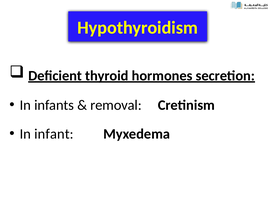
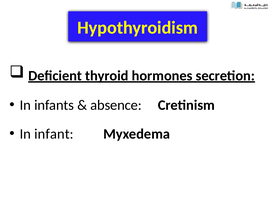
removal: removal -> absence (116, 105)
